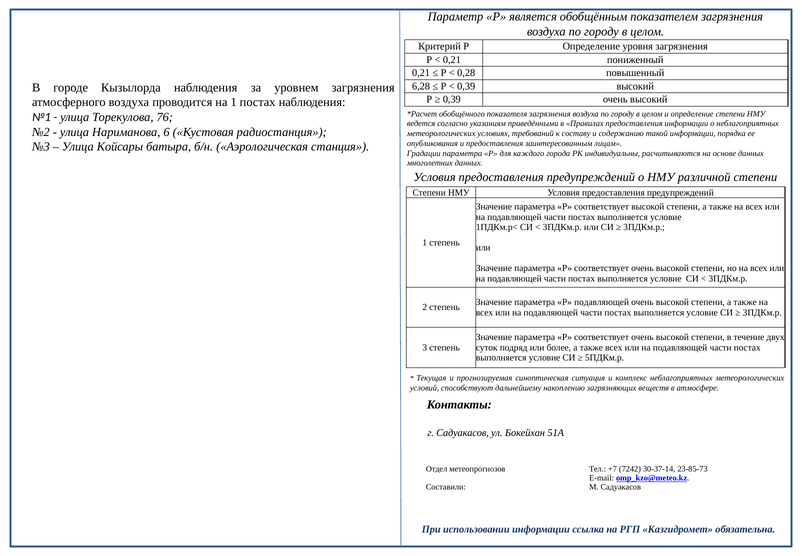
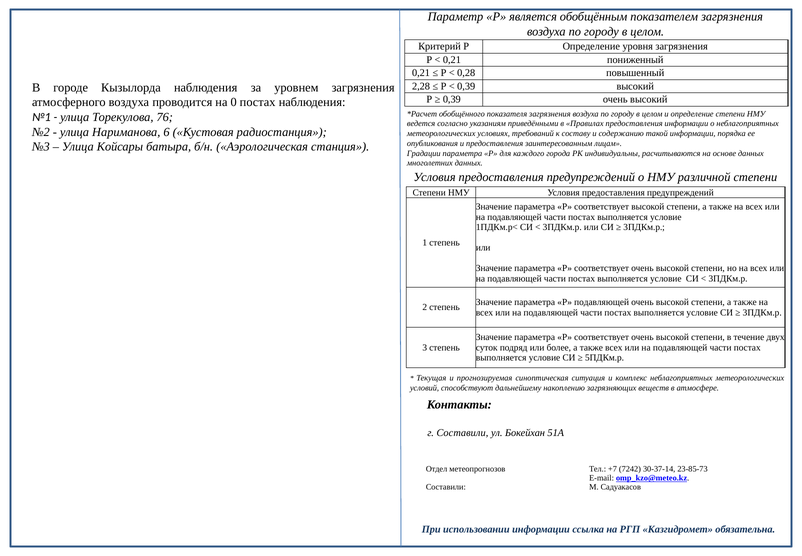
6,28: 6,28 -> 2,28 (421, 86)
на 1: 1 -> 0 (234, 102)
г Садуакасов: Садуакасов -> Составили (462, 432)
